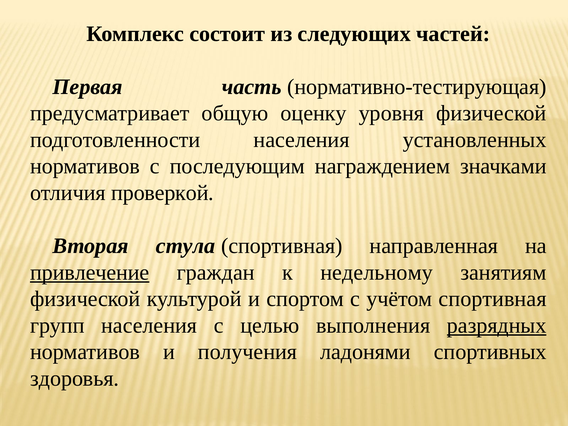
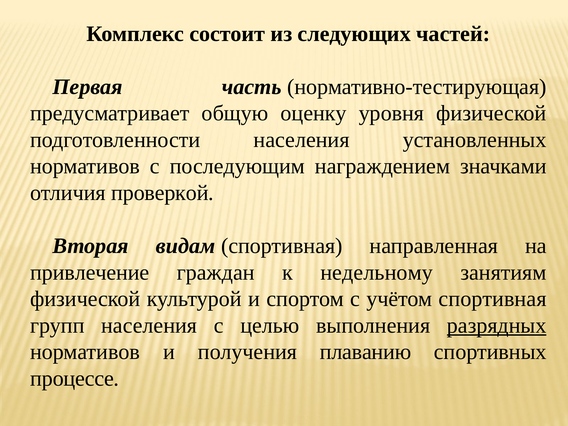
стула: стула -> видам (186, 246)
привлечение underline: present -> none (90, 272)
ладонями: ладонями -> плаванию (366, 352)
здоровья: здоровья -> процессе (75, 379)
